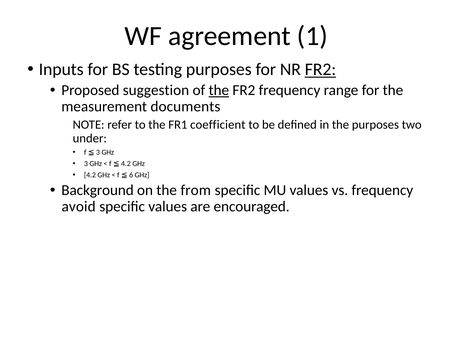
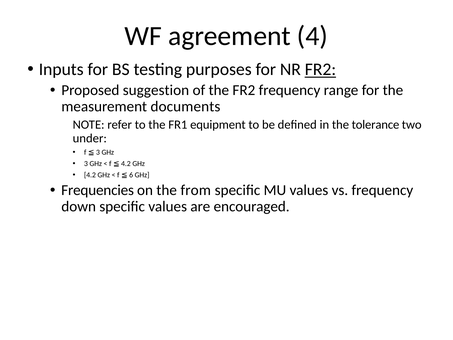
1: 1 -> 4 (312, 36)
the underline: present -> none (219, 90)
coefficient: coefficient -> equipment (218, 125)
the purposes: purposes -> tolerance (375, 125)
Background: Background -> Frequencies (98, 190)
avoid: avoid -> down (79, 206)
